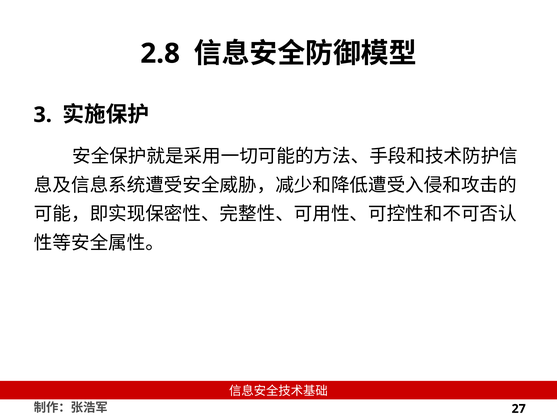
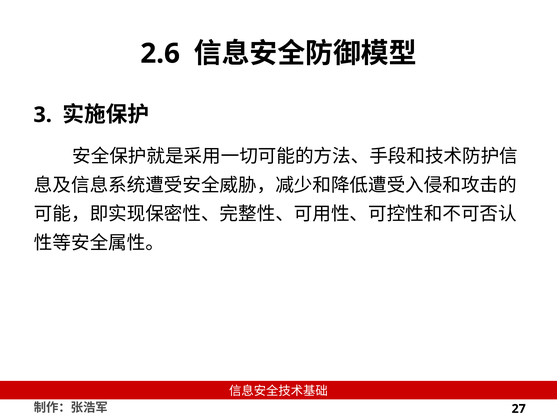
2.8: 2.8 -> 2.6 (160, 53)
